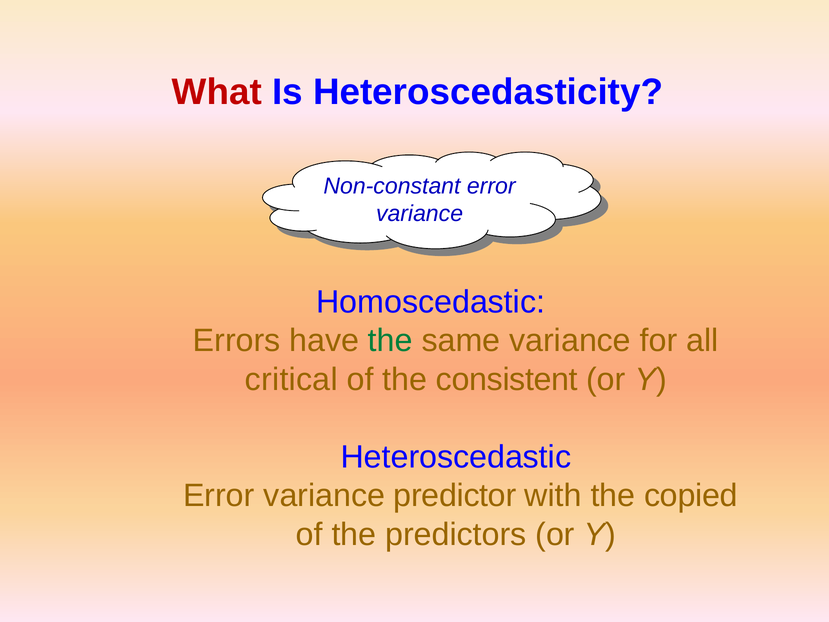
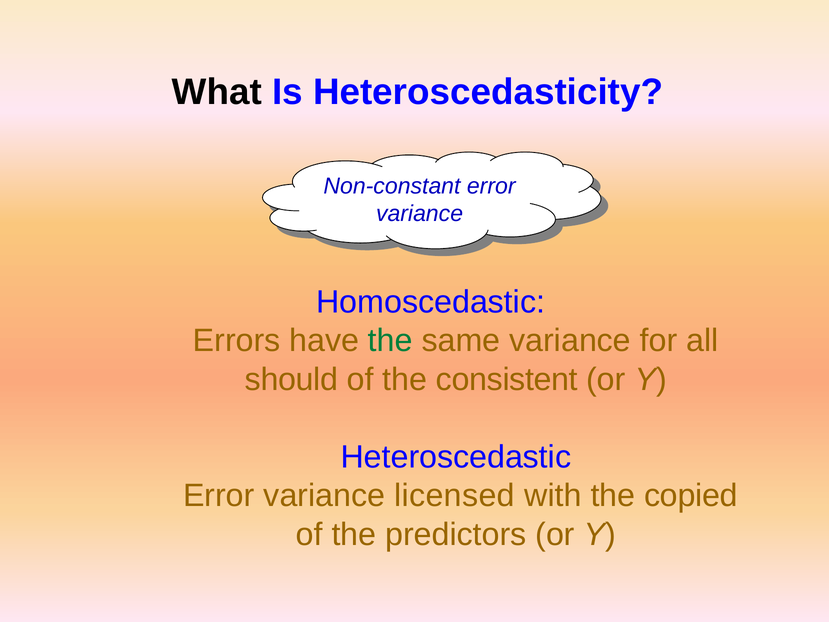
What colour: red -> black (217, 92)
critical: critical -> should (292, 379)
predictor: predictor -> licensed (455, 496)
